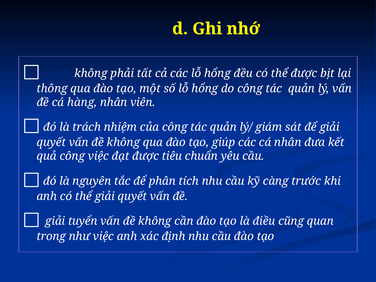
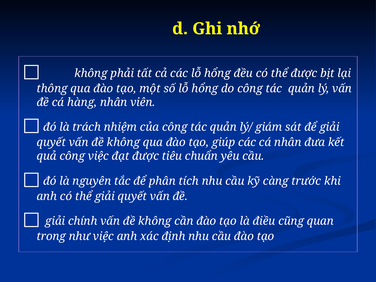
tuyển: tuyển -> chính (83, 221)
